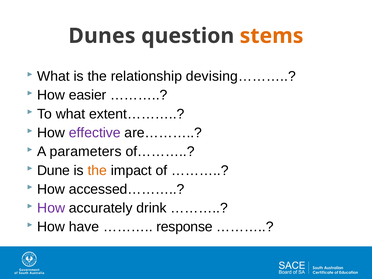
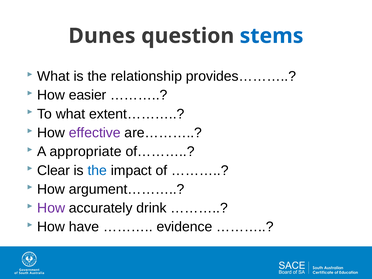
stems colour: orange -> blue (272, 36)
devising………: devising……… -> provides……… (241, 76)
parameters: parameters -> appropriate (86, 152)
Dune: Dune -> Clear (54, 170)
the colour: orange -> blue (97, 170)
accessed………: accessed……… -> argument……… (127, 189)
response: response -> evidence (184, 227)
